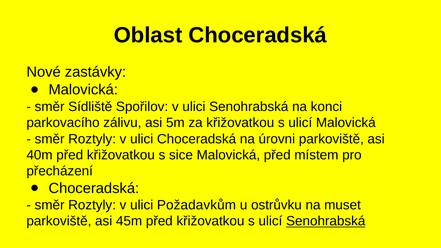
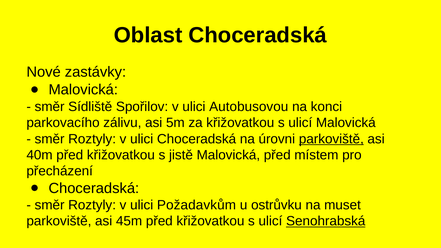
ulici Senohrabská: Senohrabská -> Autobusovou (249, 107)
parkoviště underline: none -> present (331, 139)
sice: sice -> jistě (181, 155)
